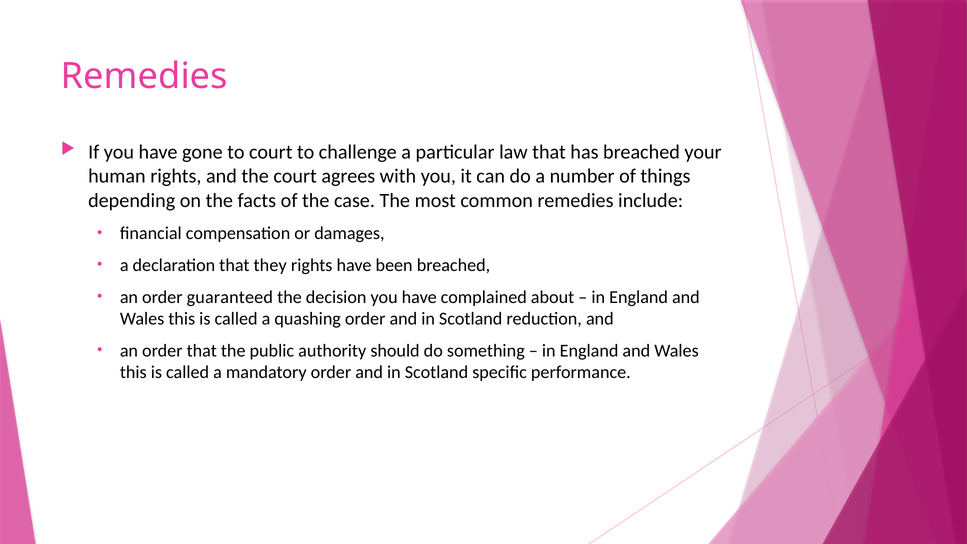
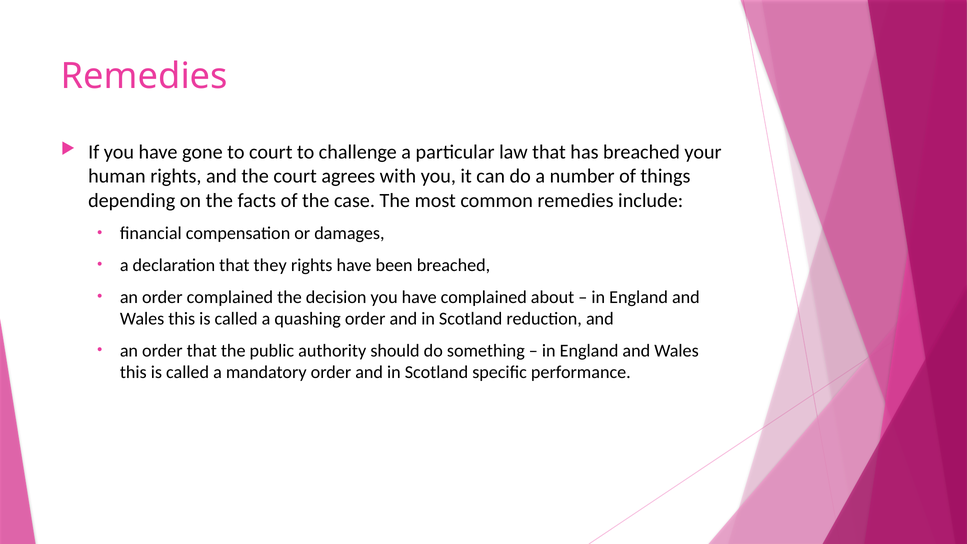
order guaranteed: guaranteed -> complained (230, 297)
